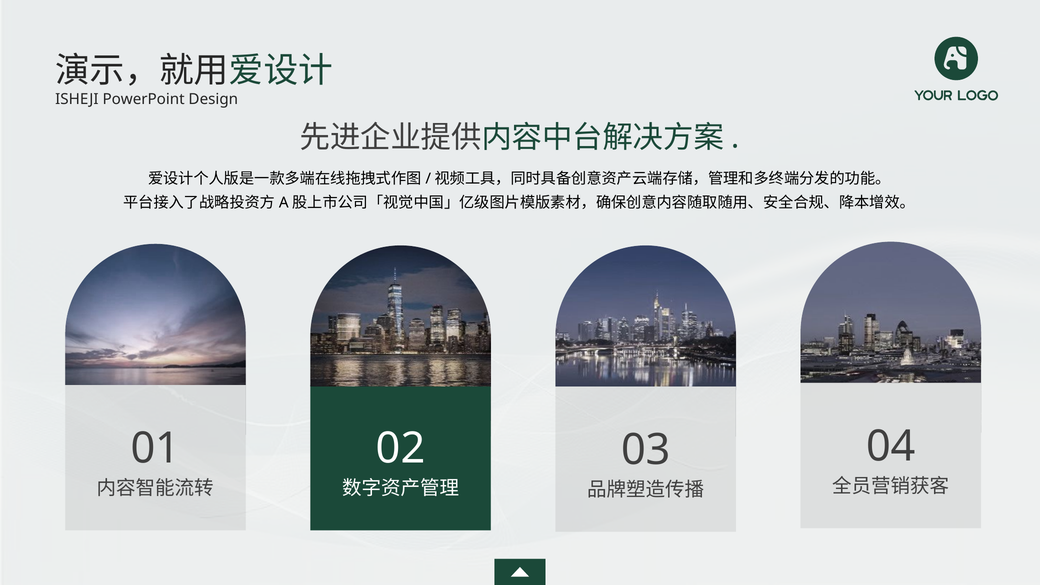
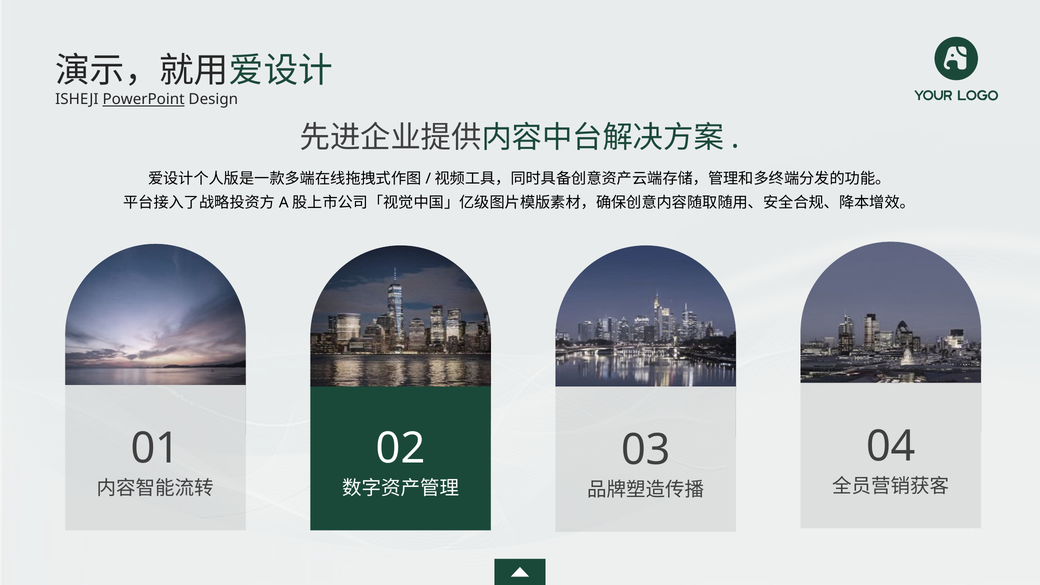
PowerPoint underline: none -> present (144, 99)
